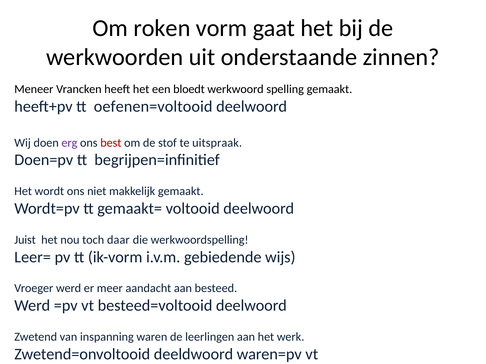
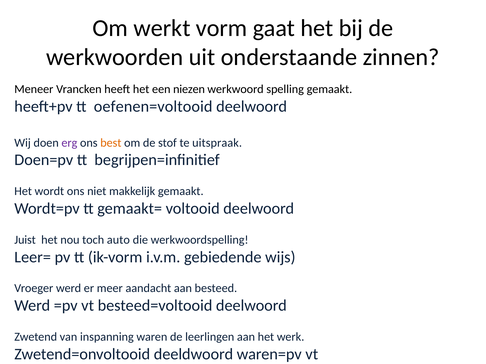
roken: roken -> werkt (162, 28)
bloedt: bloedt -> niezen (189, 89)
best colour: red -> orange (111, 143)
daar: daar -> auto (118, 240)
